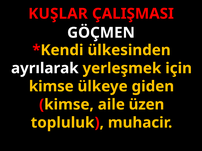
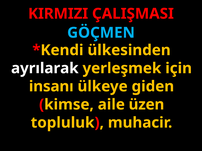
KUŞLAR: KUŞLAR -> KIRMIZI (58, 14)
GÖÇMEN colour: white -> light blue (101, 33)
kimse: kimse -> insanı (51, 87)
